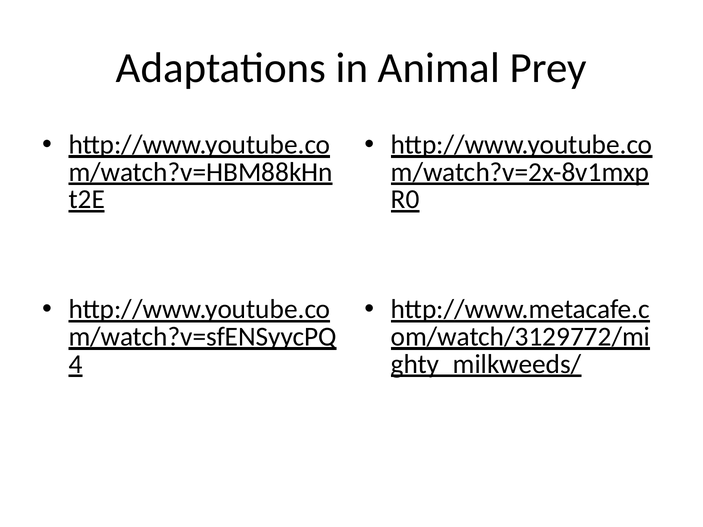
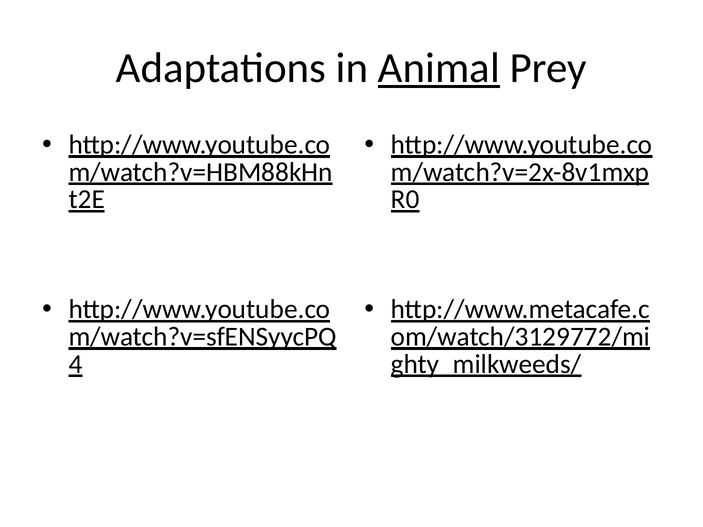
Animal underline: none -> present (439, 68)
